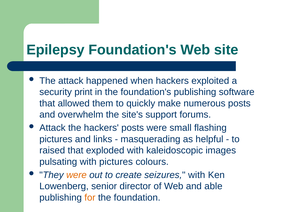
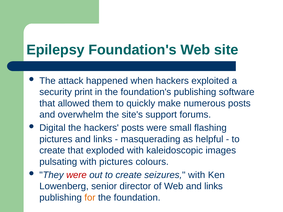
Attack: Attack -> Digital (52, 128)
raised: raised -> create (52, 151)
were colour: orange -> red (76, 175)
Web and able: able -> links (214, 186)
